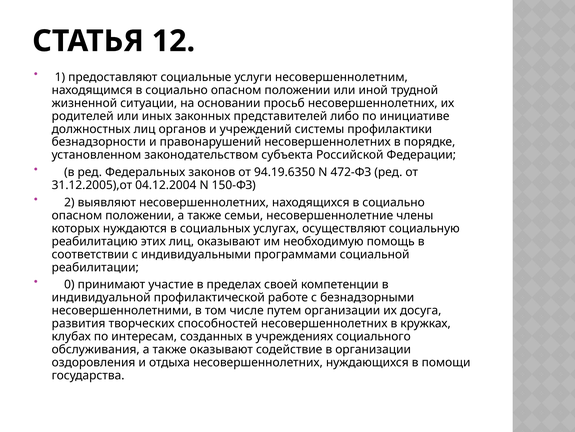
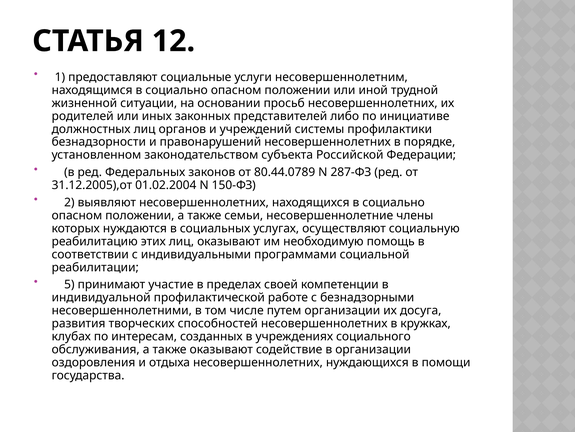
94.19.6350: 94.19.6350 -> 80.44.0789 (285, 172)
472-ФЗ: 472-ФЗ -> 287-ФЗ (351, 172)
04.12.2004: 04.12.2004 -> 01.02.2004 (166, 185)
0: 0 -> 5 (69, 284)
